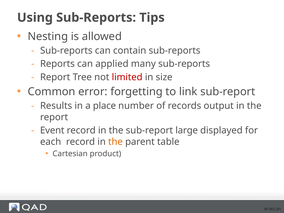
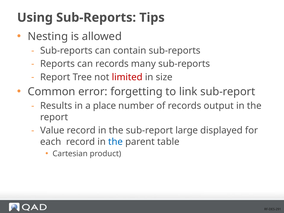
can applied: applied -> records (112, 64)
Event: Event -> Value (52, 130)
the colour: orange -> blue (115, 142)
